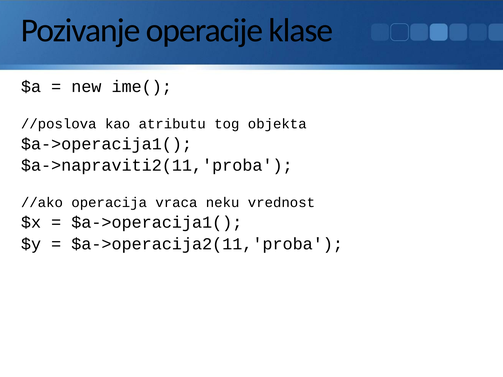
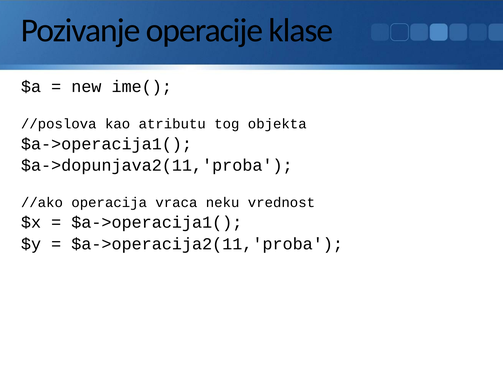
$a->napraviti2(11,'proba: $a->napraviti2(11,'proba -> $a->dopunjava2(11,'proba (157, 165)
